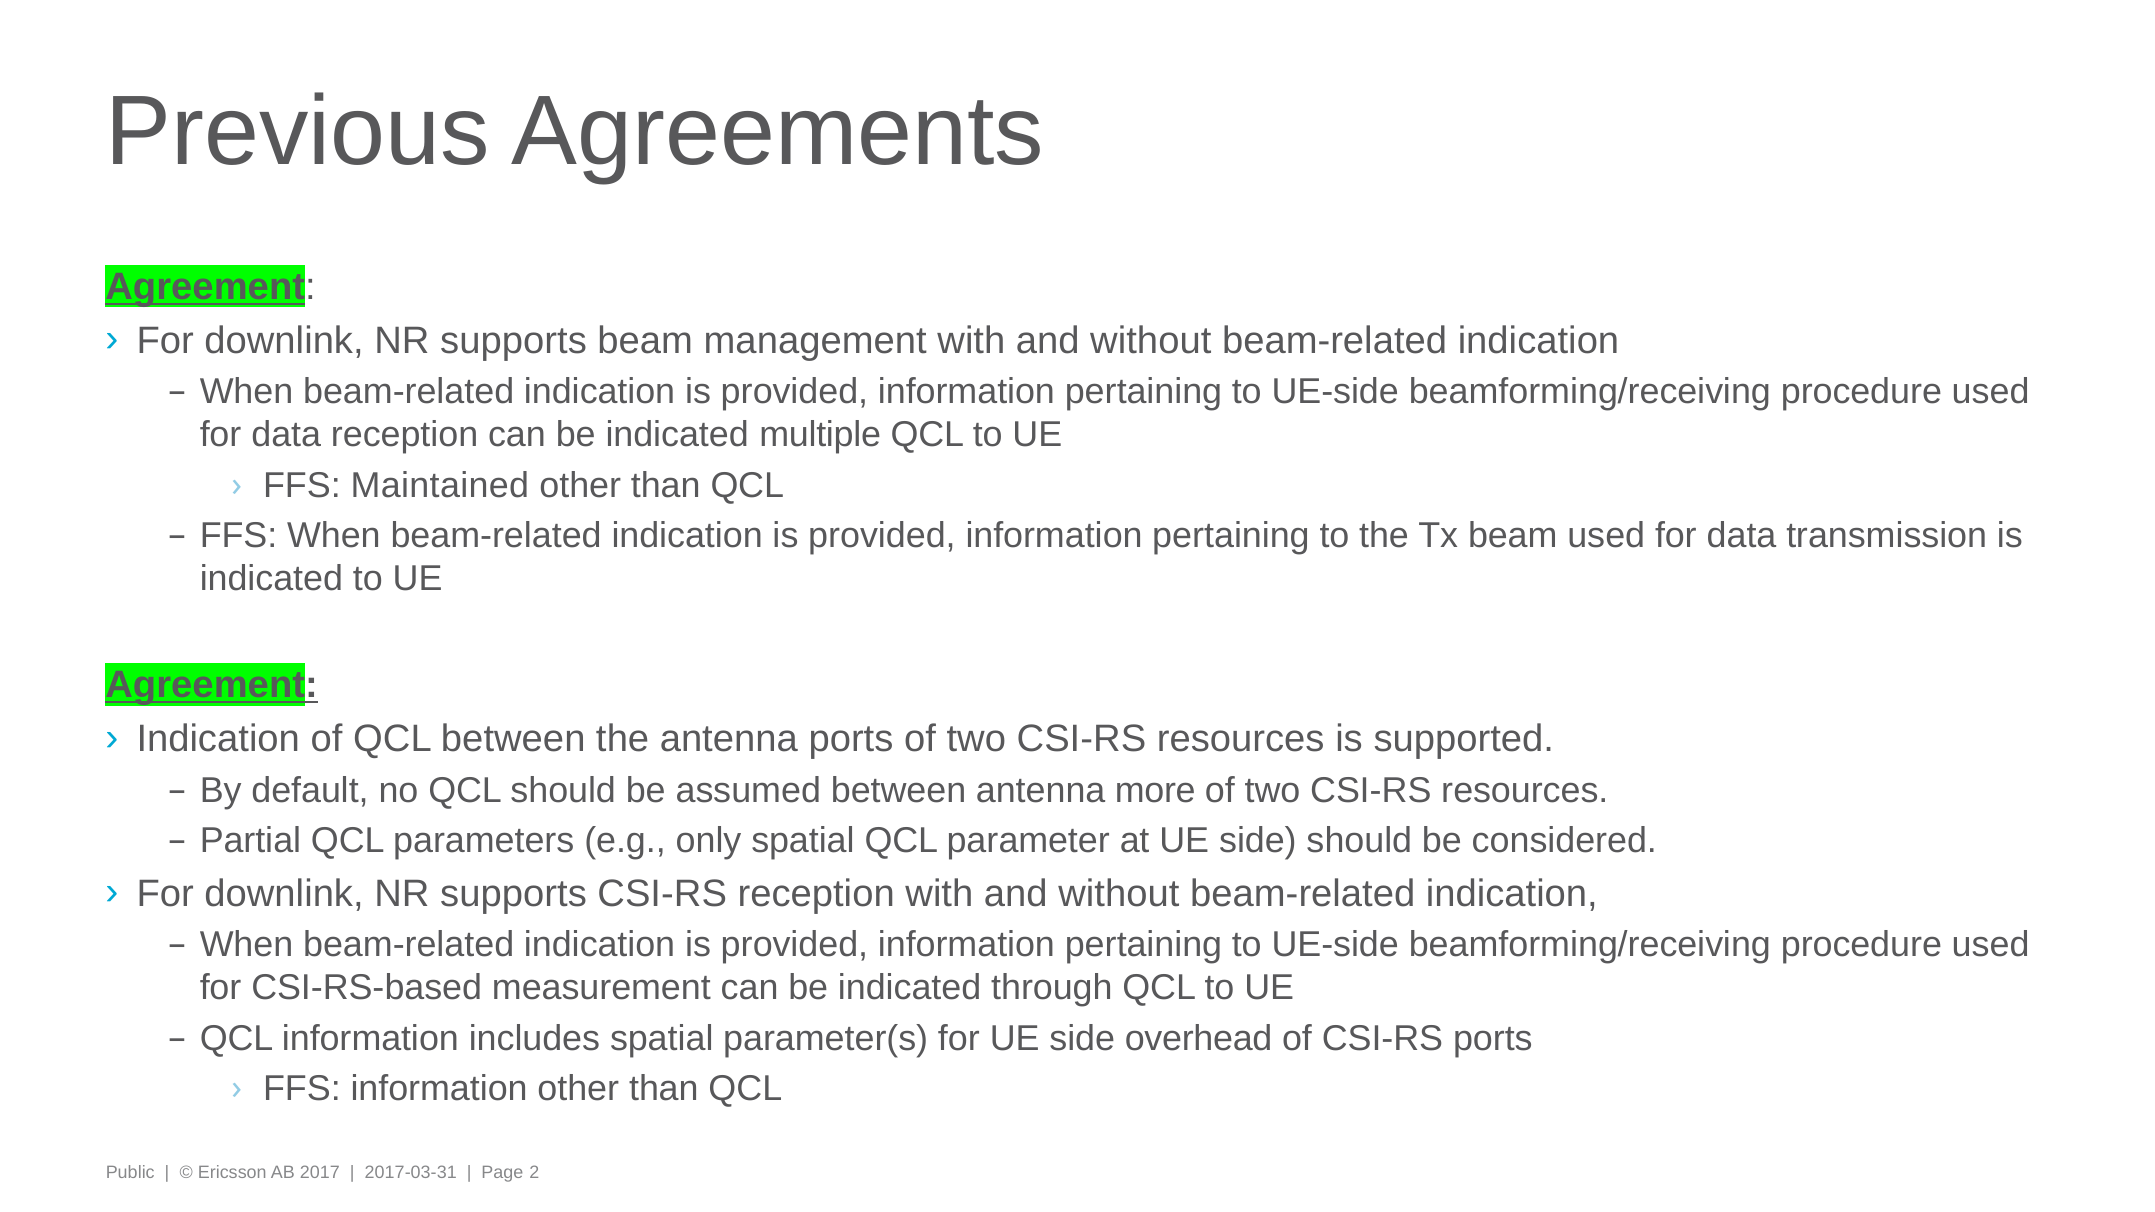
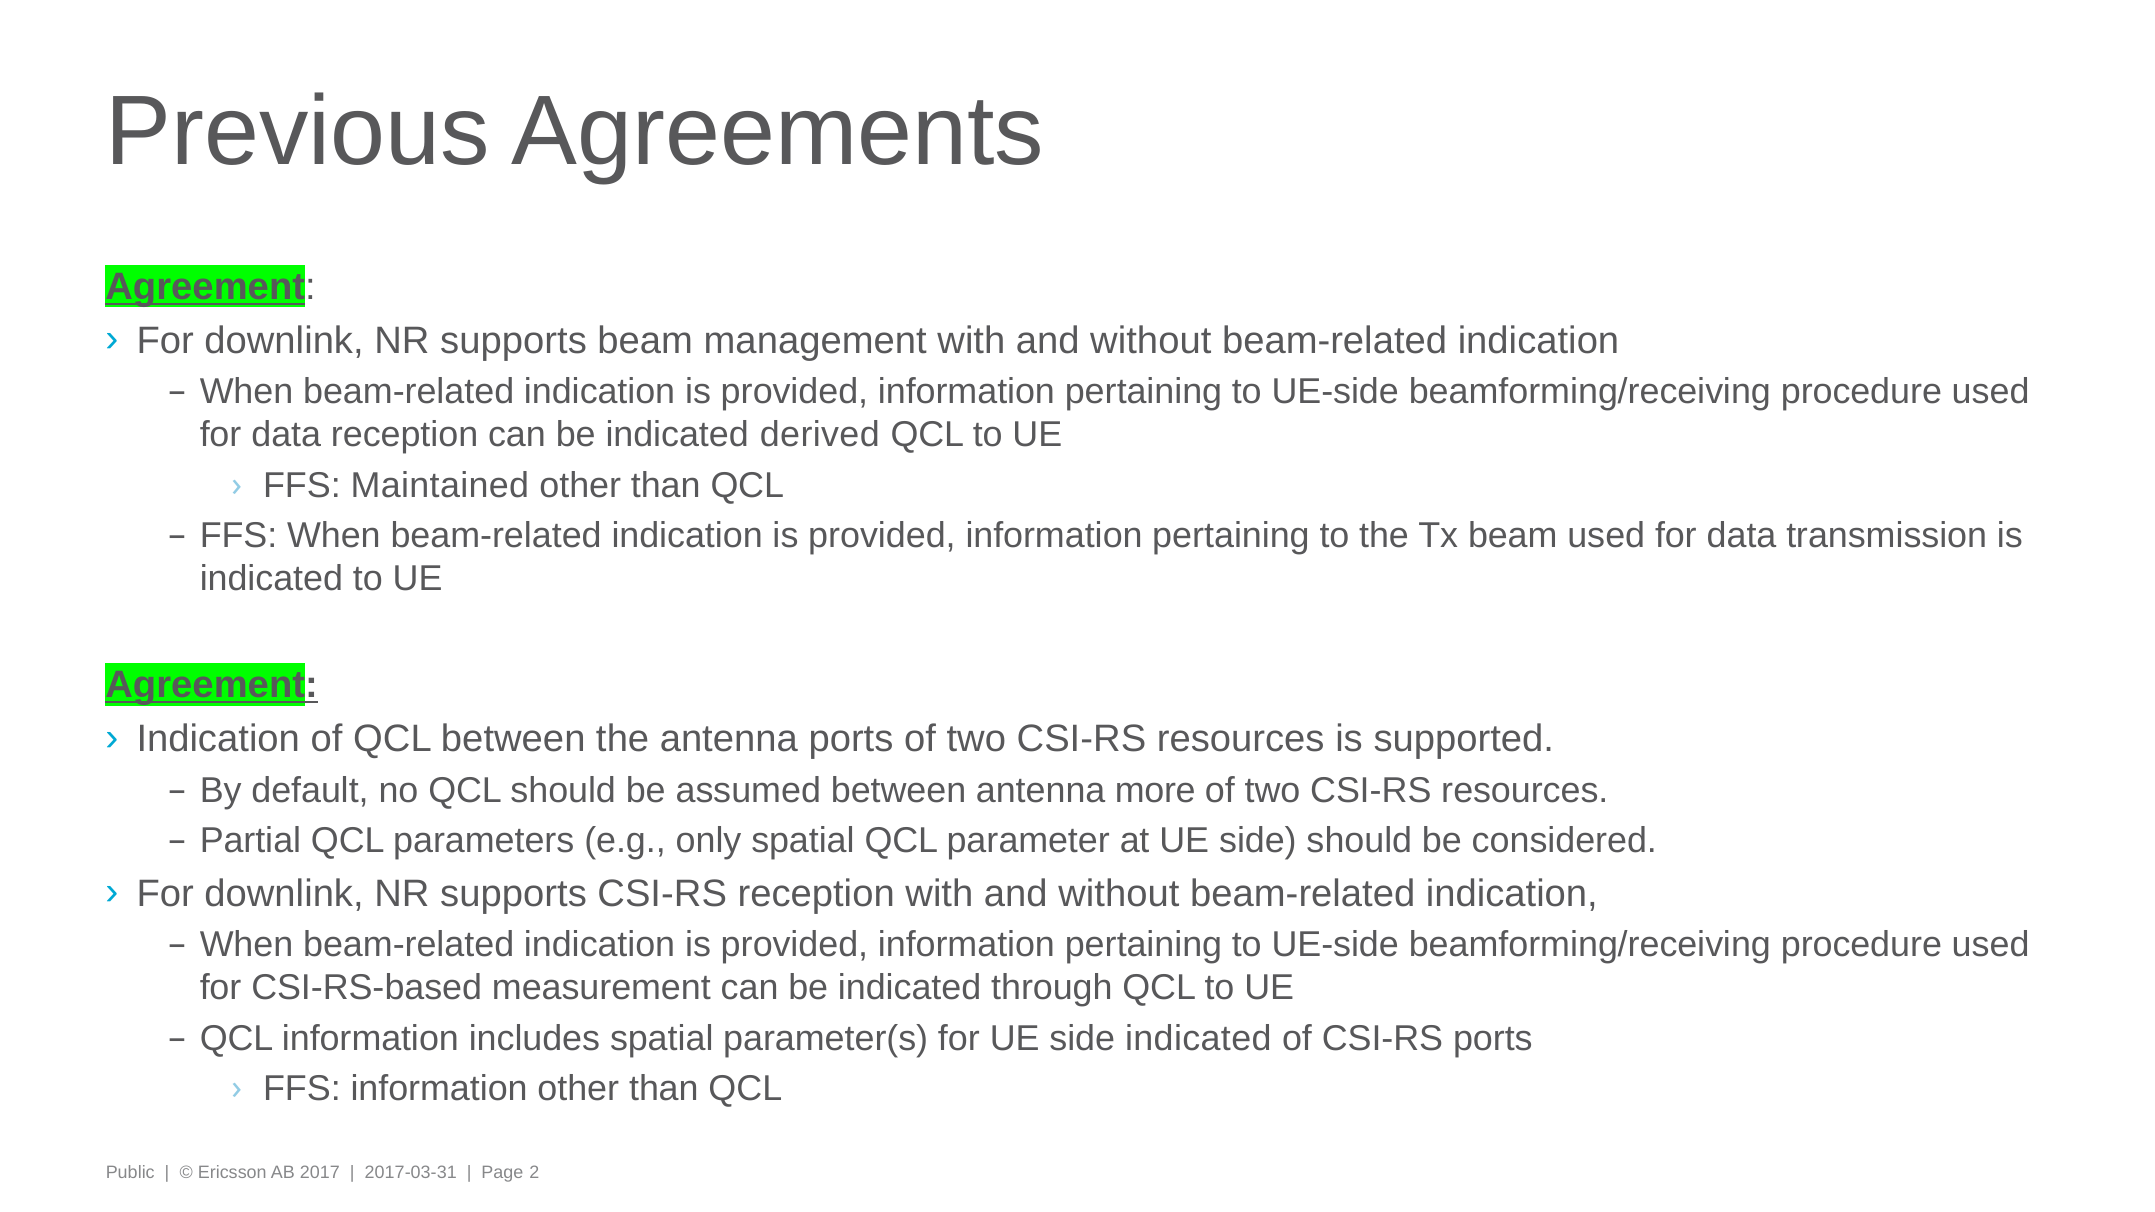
multiple: multiple -> derived (820, 435)
side overhead: overhead -> indicated (1198, 1039)
